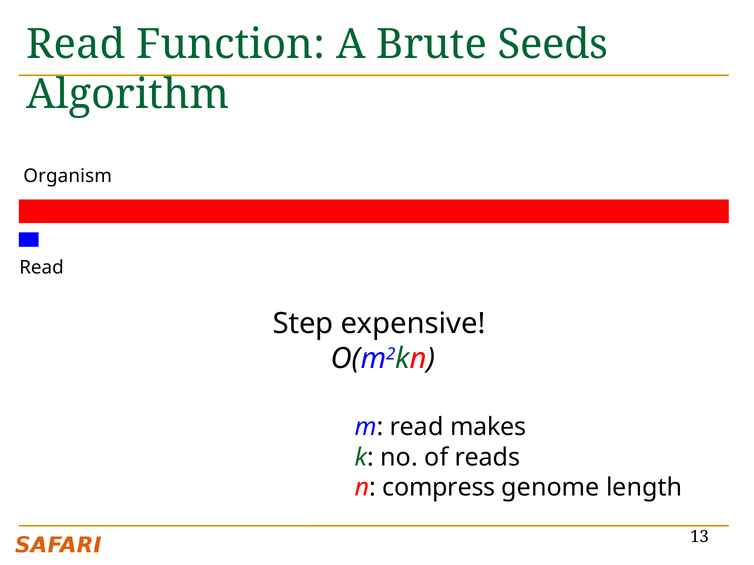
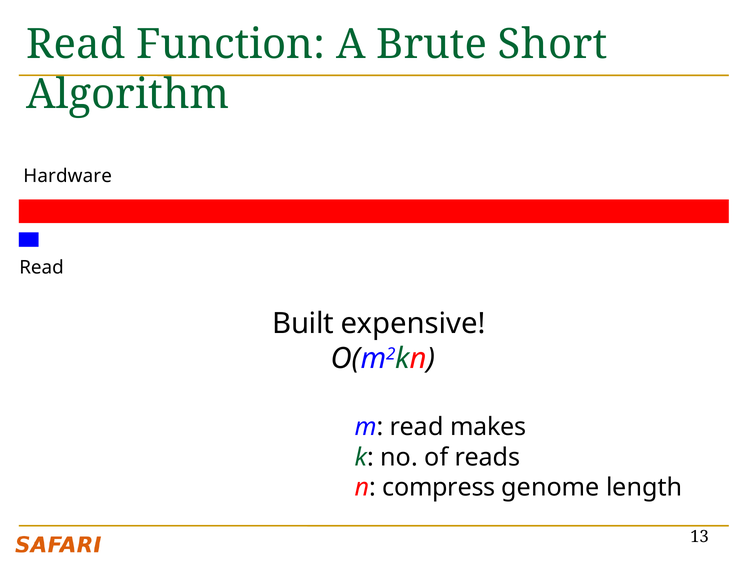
Seeds: Seeds -> Short (553, 44)
Organism: Organism -> Hardware (68, 176)
Step: Step -> Built (303, 324)
